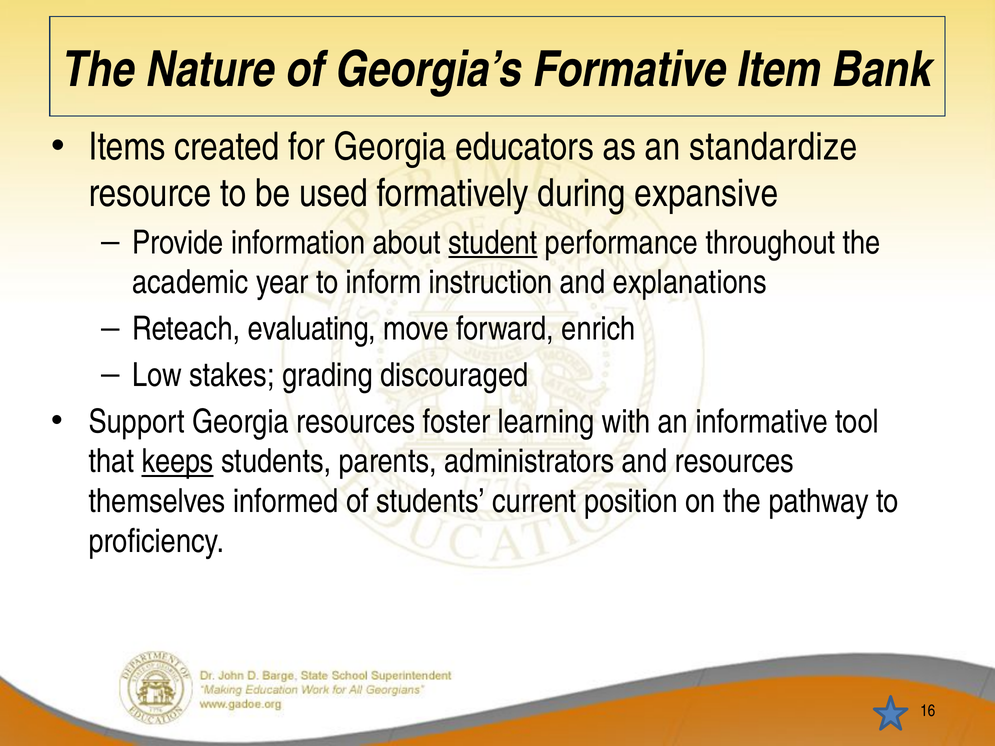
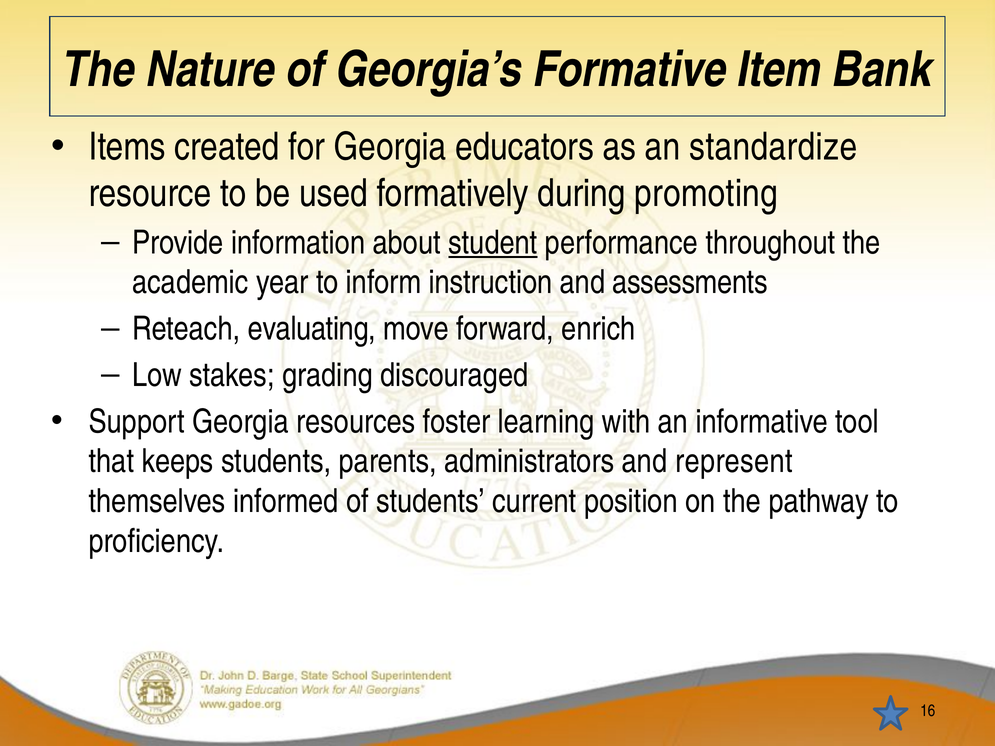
expansive: expansive -> promoting (706, 193)
explanations: explanations -> assessments (690, 283)
keeps underline: present -> none (178, 462)
and resources: resources -> represent (734, 462)
